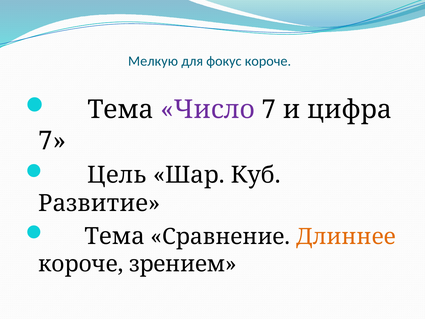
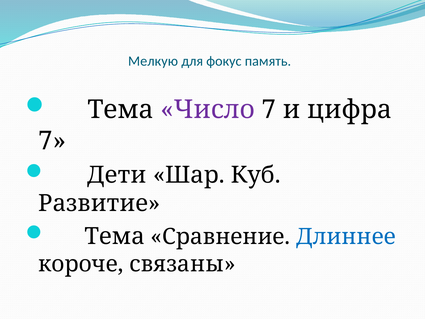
фокус короче: короче -> память (268, 61)
Цель: Цель -> Дети (117, 175)
Длиннее colour: orange -> blue (346, 237)
зрением: зрением -> связаны (183, 264)
